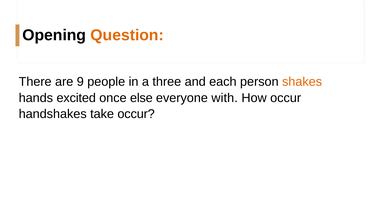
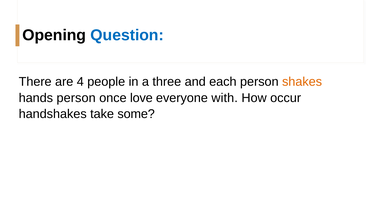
Question colour: orange -> blue (127, 35)
9: 9 -> 4 (80, 82)
hands excited: excited -> person (76, 98)
else: else -> love (141, 98)
take occur: occur -> some (136, 114)
